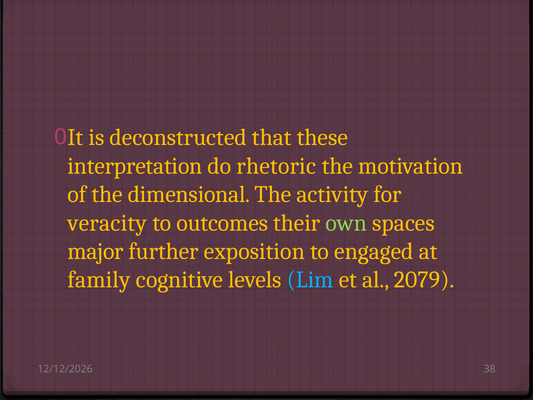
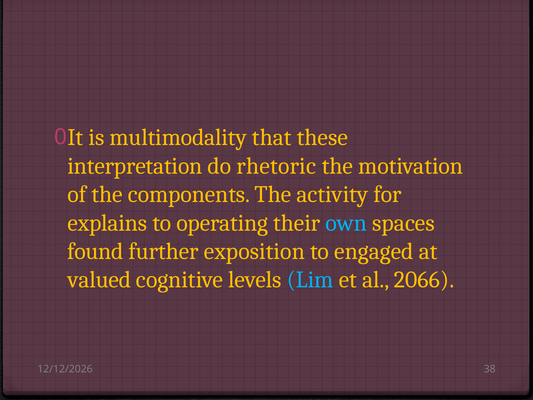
deconstructed: deconstructed -> multimodality (178, 137)
dimensional: dimensional -> components (189, 194)
veracity: veracity -> explains (107, 223)
outcomes: outcomes -> operating (222, 223)
own colour: light green -> light blue (346, 223)
major: major -> found (95, 251)
family: family -> valued (99, 280)
2079: 2079 -> 2066 (424, 280)
